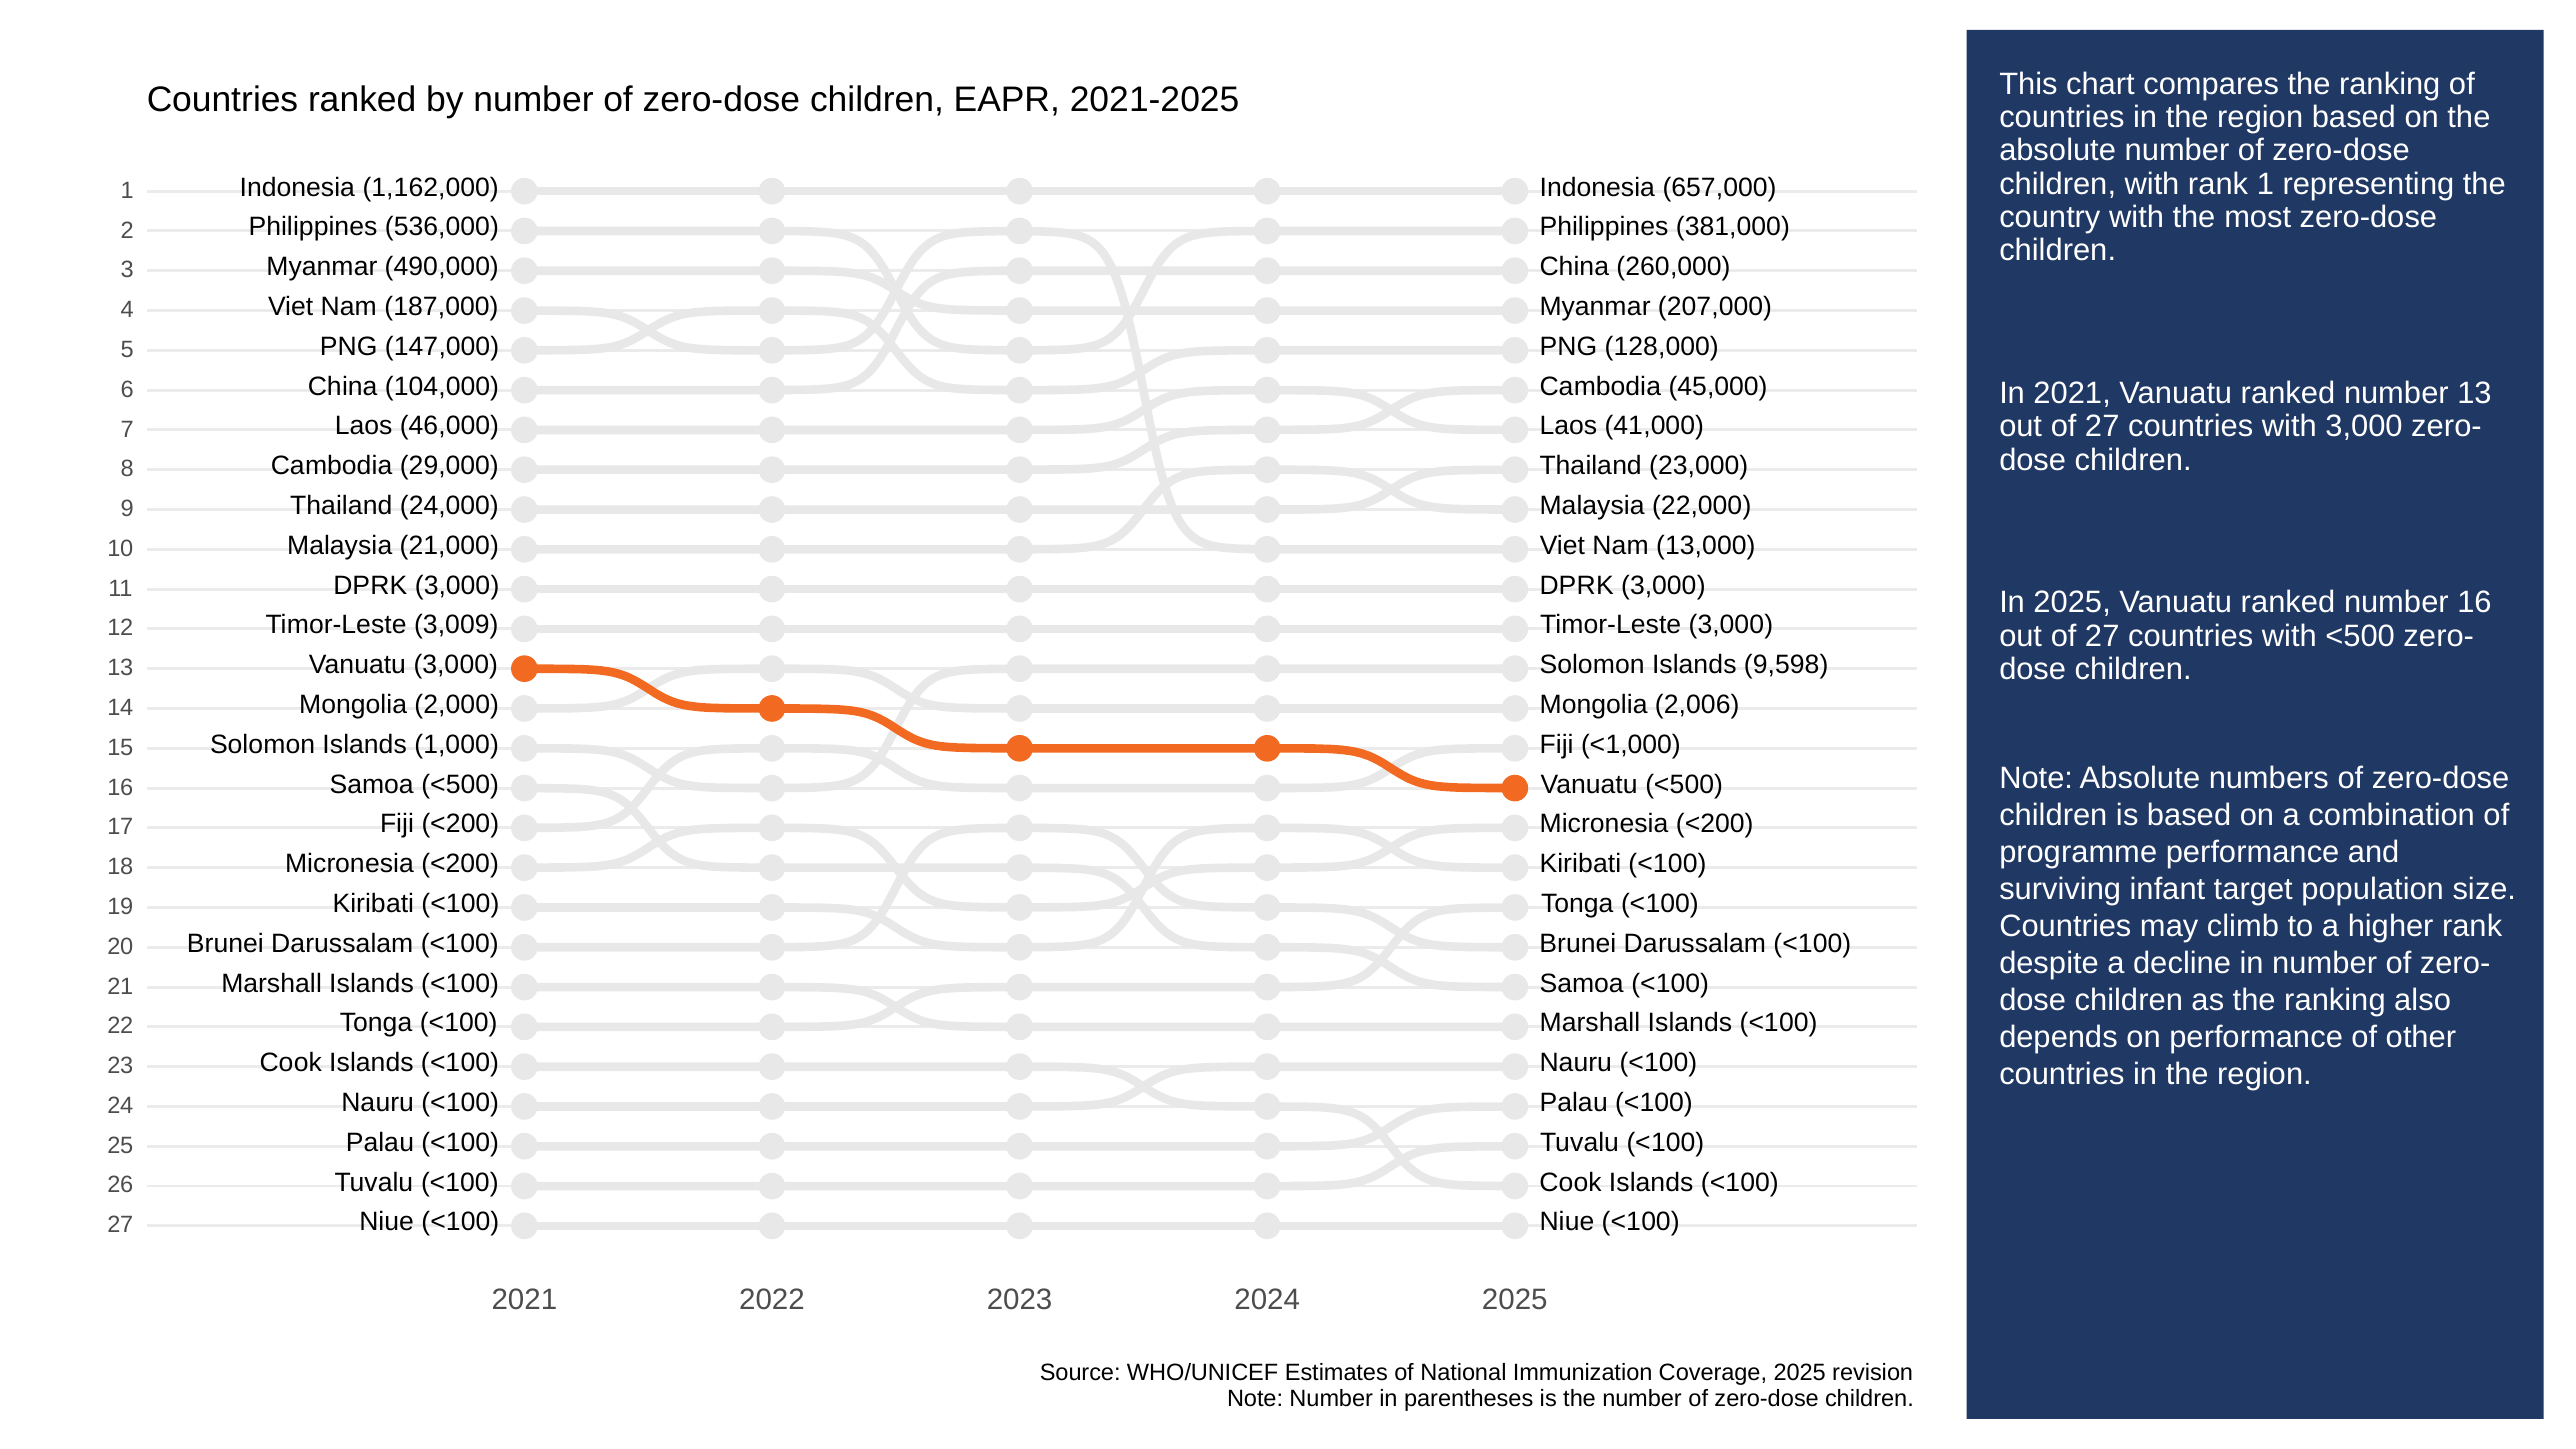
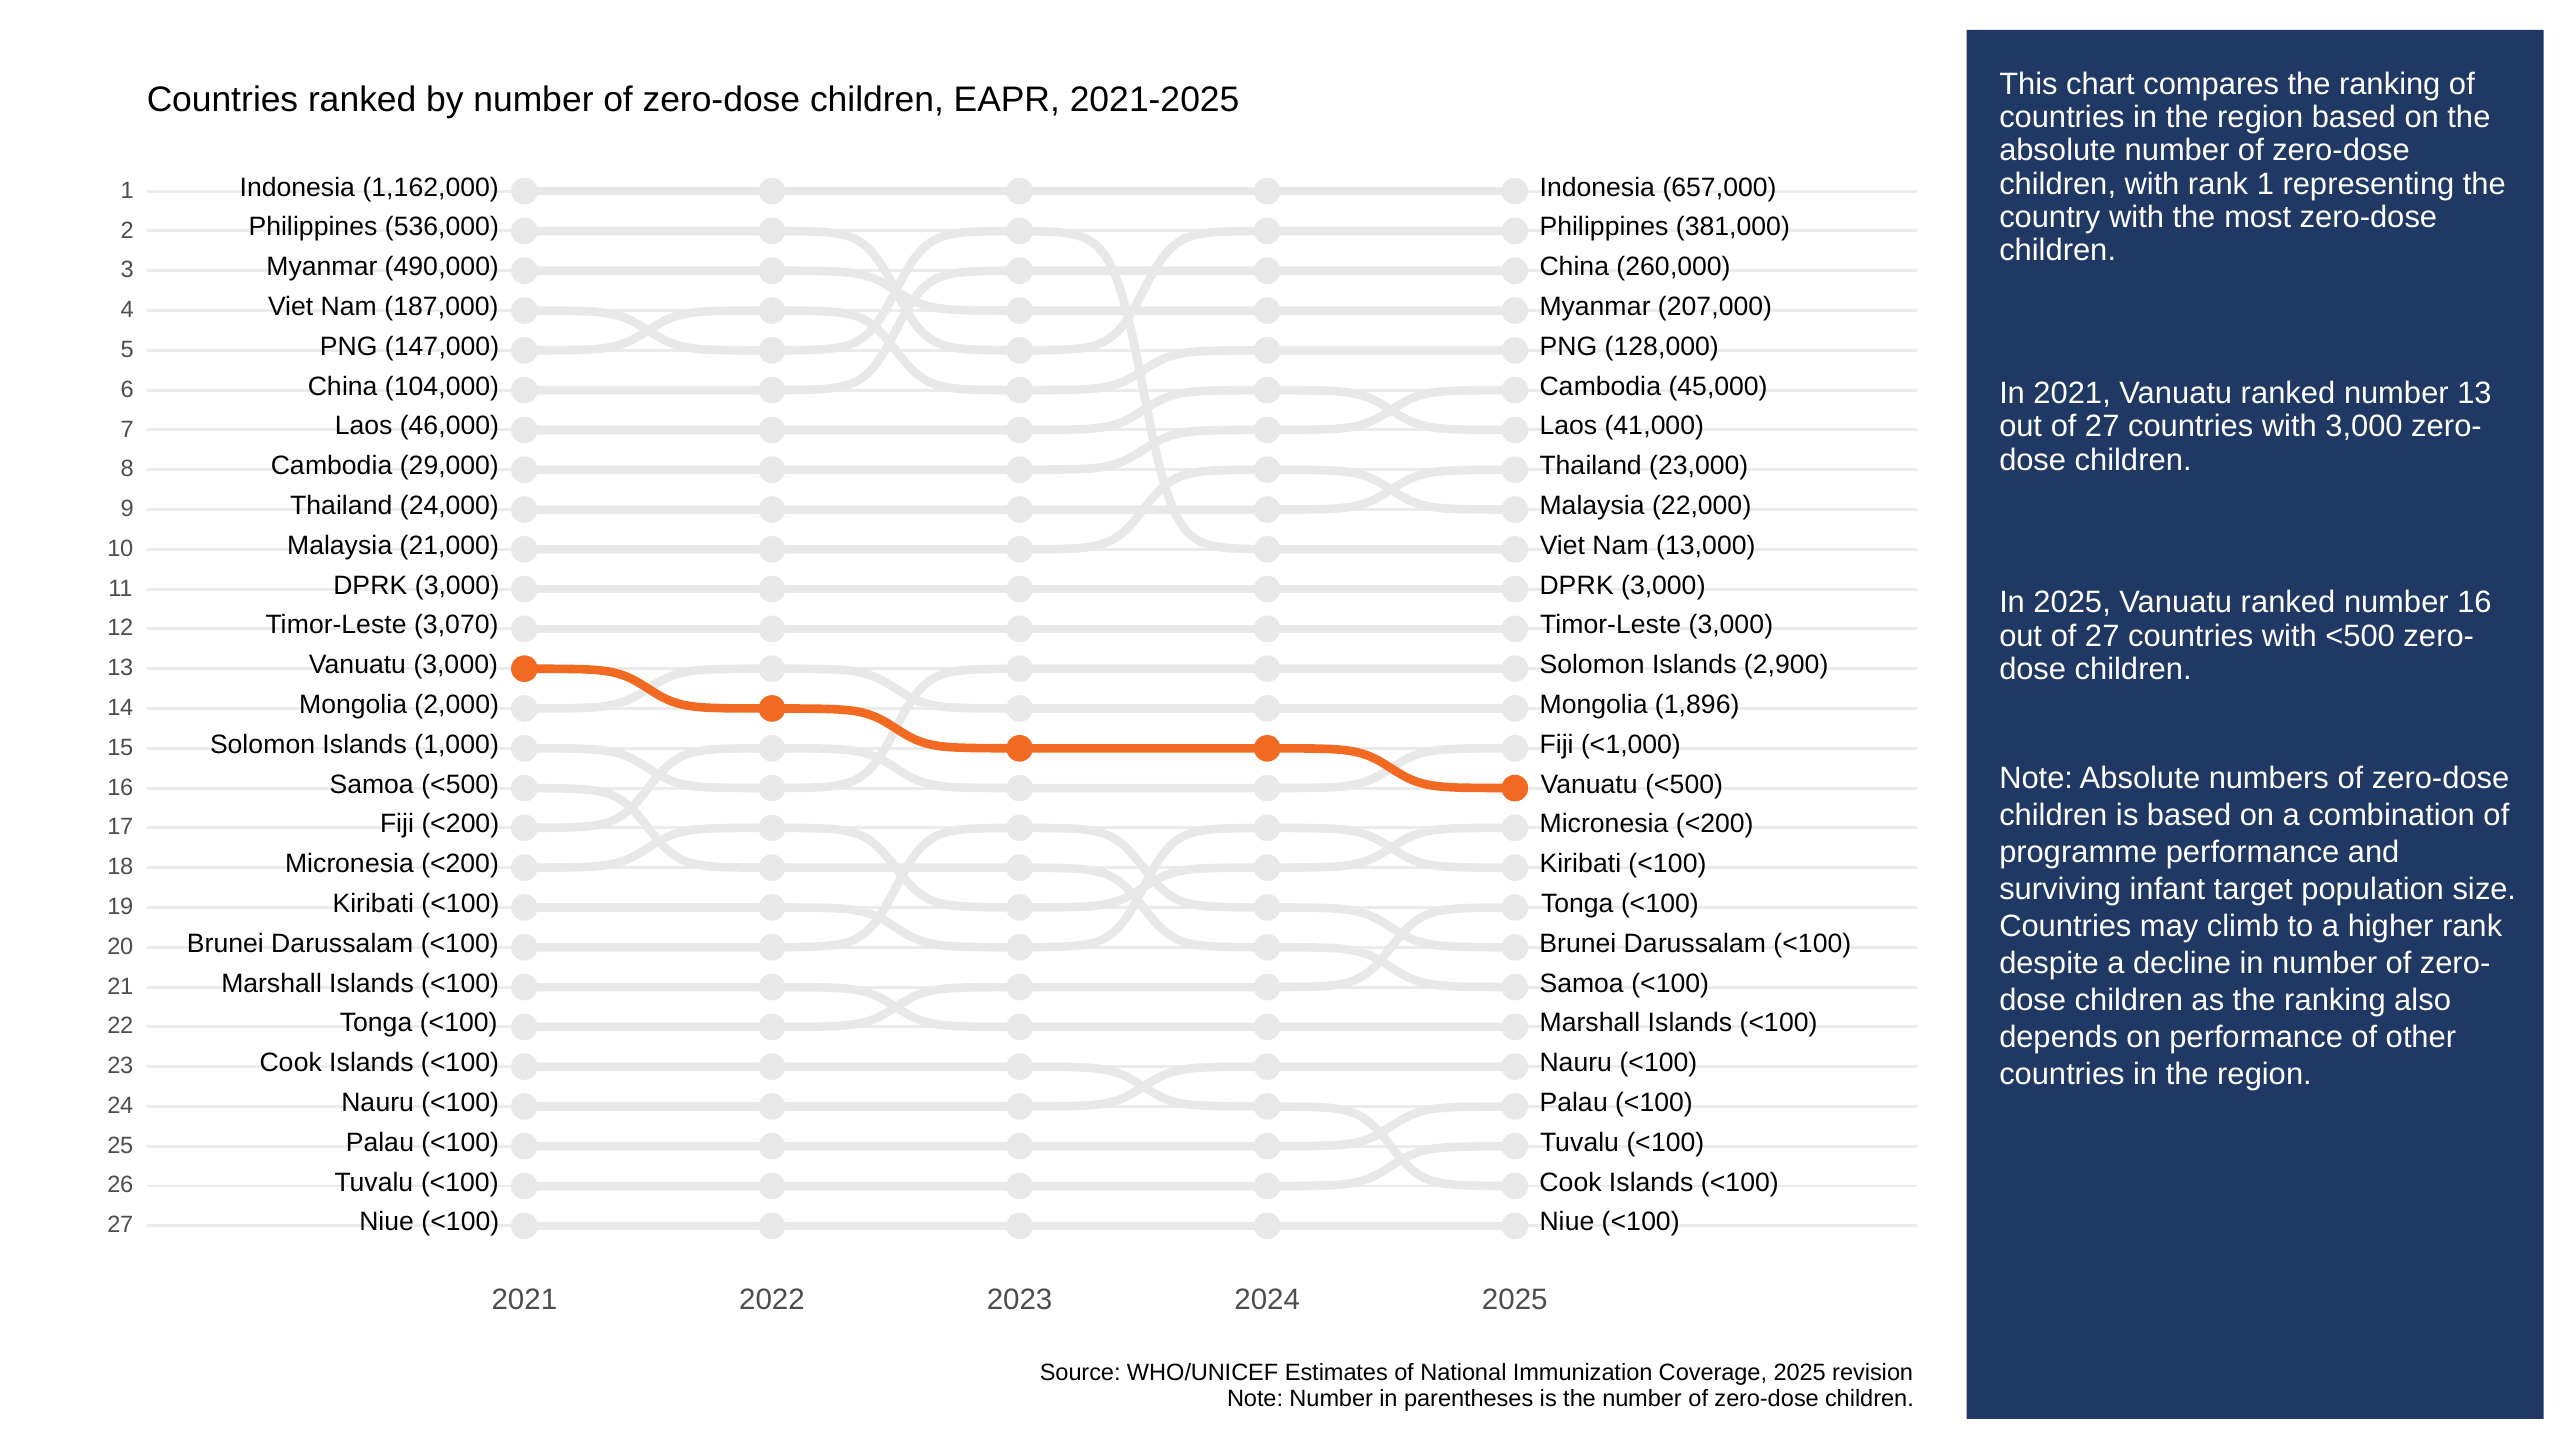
3,009: 3,009 -> 3,070 (456, 625)
9,598: 9,598 -> 2,900 (1786, 665)
2,006: 2,006 -> 1,896 (1697, 705)
